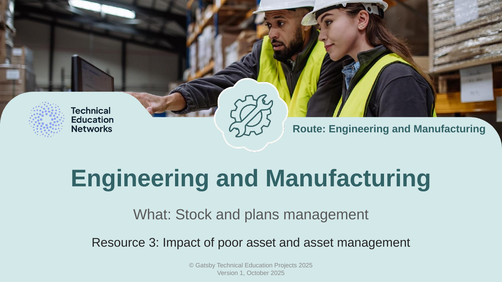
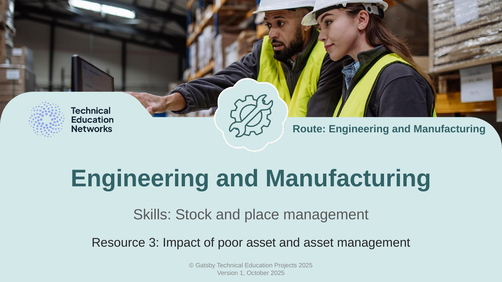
What: What -> Skills (152, 215)
plans: plans -> place (262, 215)
